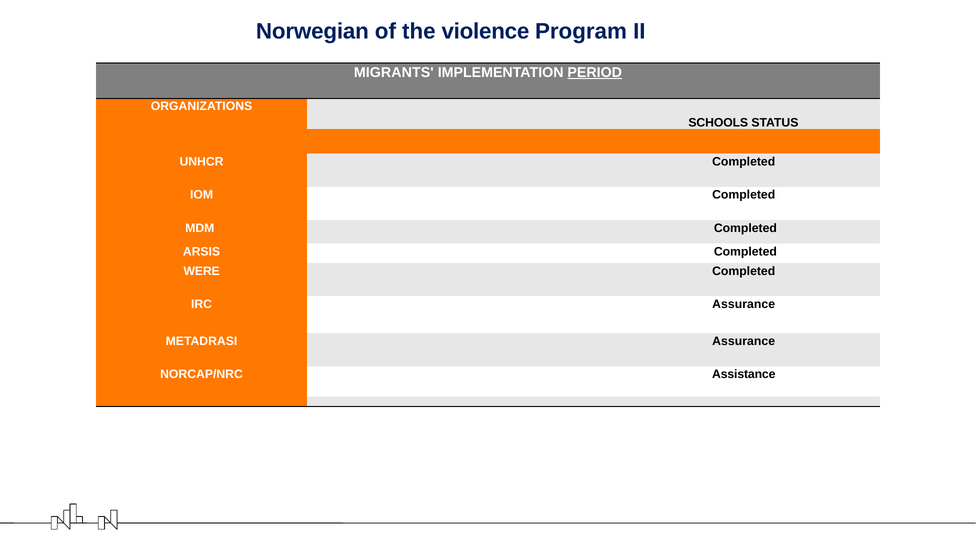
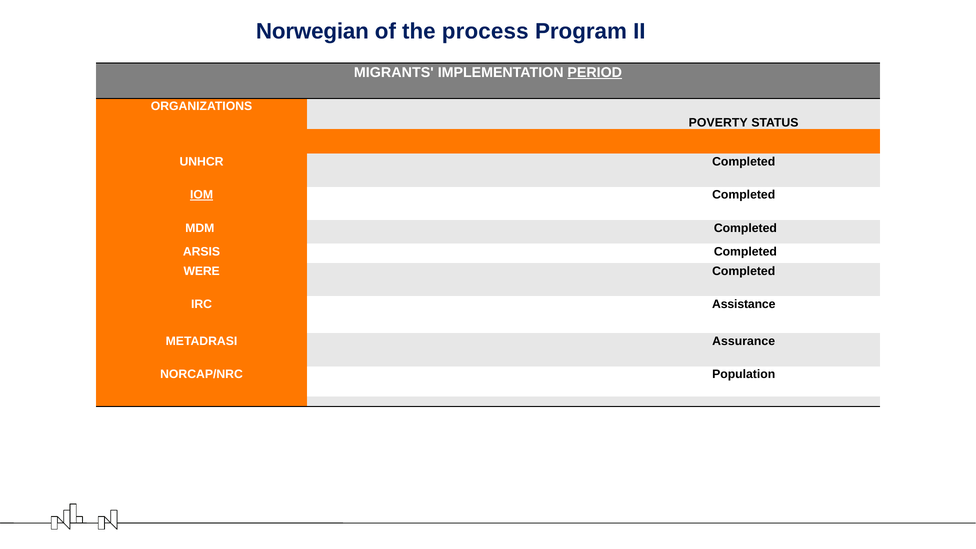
violence: violence -> process (485, 31)
SCHOOLS: SCHOOLS -> POVERTY (718, 123)
IOM underline: none -> present (202, 195)
IRC Assurance: Assurance -> Assistance (744, 304)
Assistance: Assistance -> Population (744, 374)
